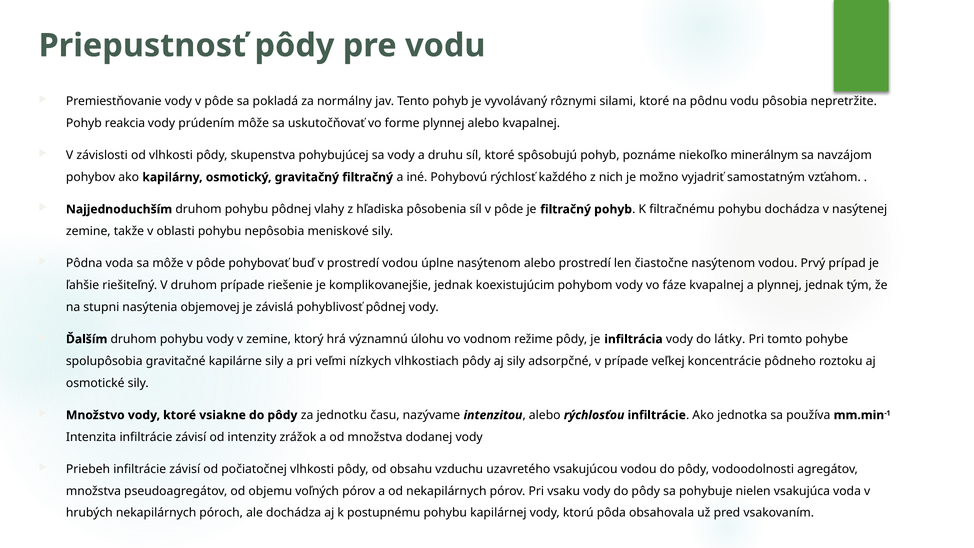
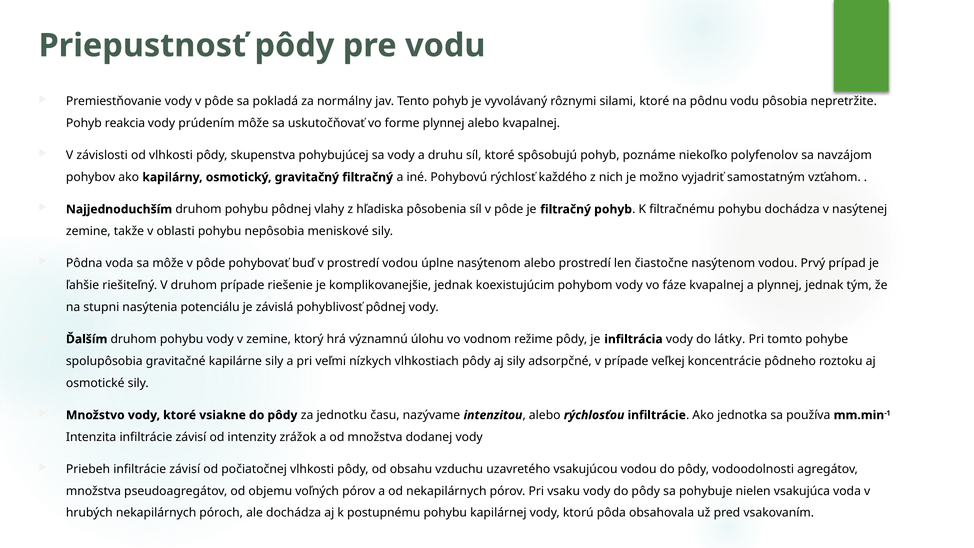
minerálnym: minerálnym -> polyfenolov (764, 155)
objemovej: objemovej -> potenciálu (210, 307)
